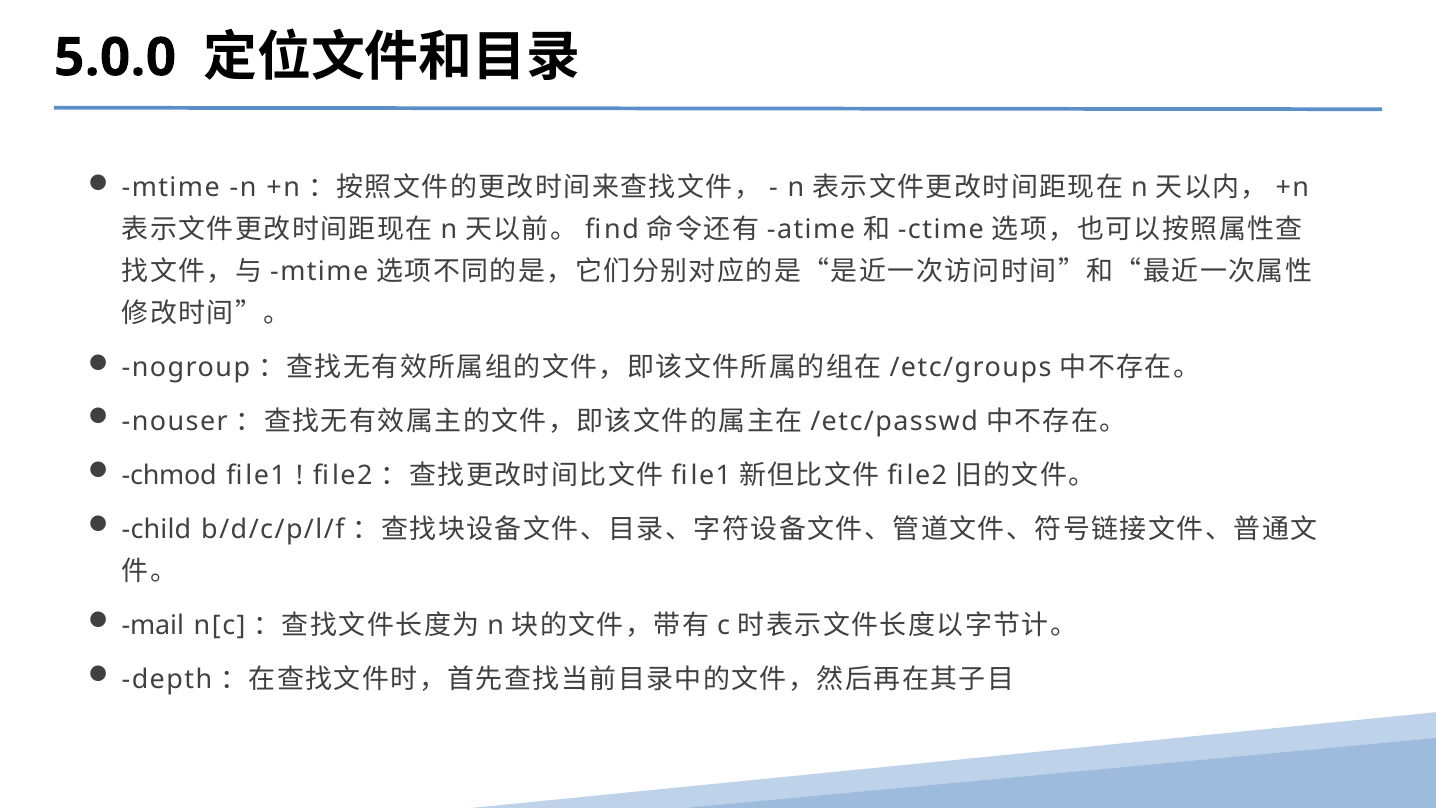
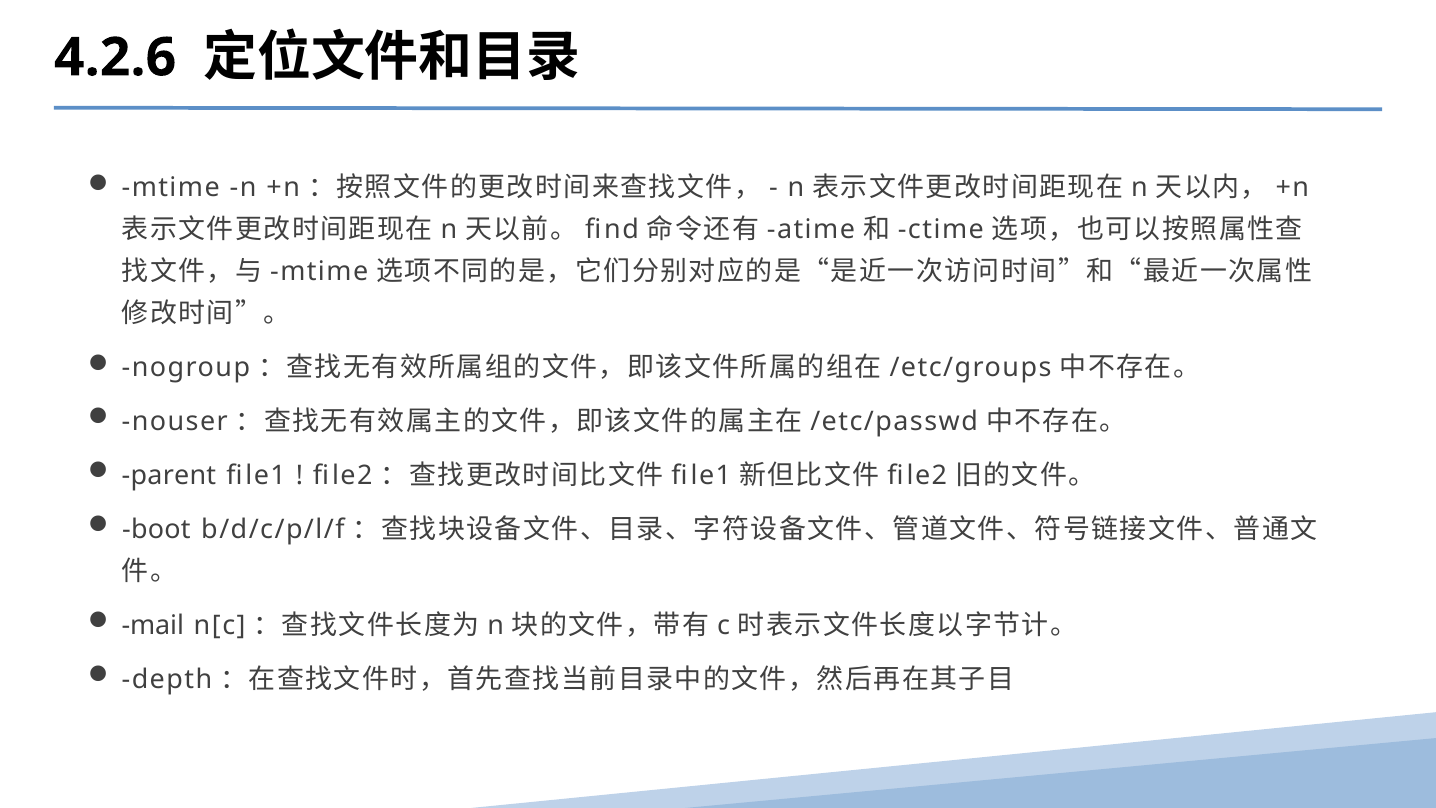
5.0.0: 5.0.0 -> 4.2.6 (115, 58)
chmod: chmod -> parent (169, 475)
child: child -> boot (156, 529)
